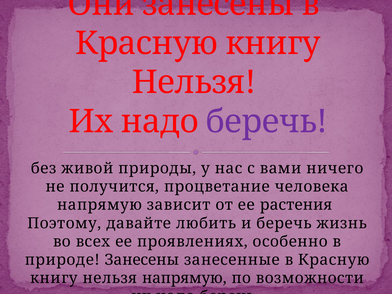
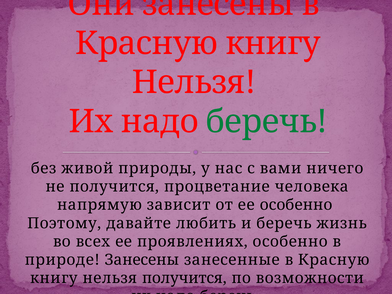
беречь colour: purple -> green (267, 122)
ее растения: растения -> особенно (296, 205)
нельзя напрямую: напрямую -> получится (184, 278)
